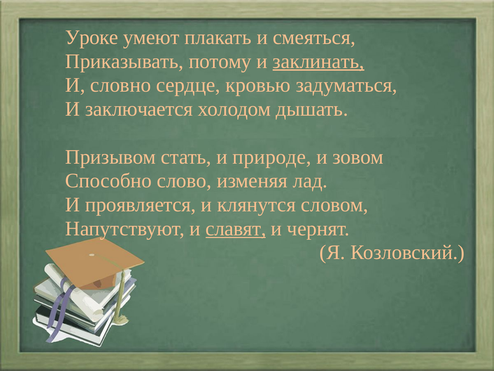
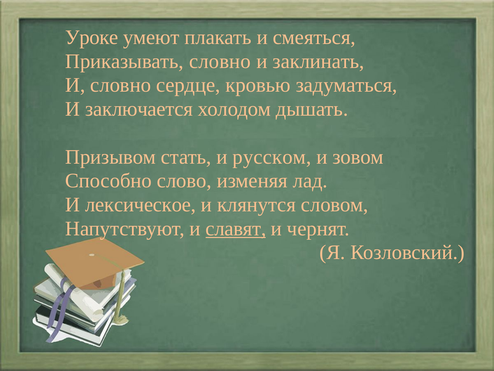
Приказывать потому: потому -> словно (220, 61)
заклинать underline: present -> none (318, 61)
природе: природе -> русском (272, 157)
проявляется: проявляется -> лексическое (141, 204)
